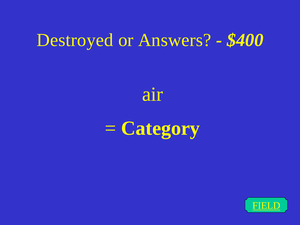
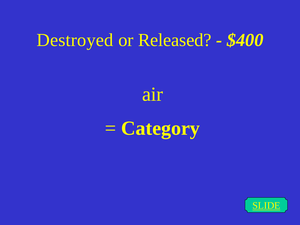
Answers: Answers -> Released (175, 40)
FIELD: FIELD -> SLIDE (266, 206)
